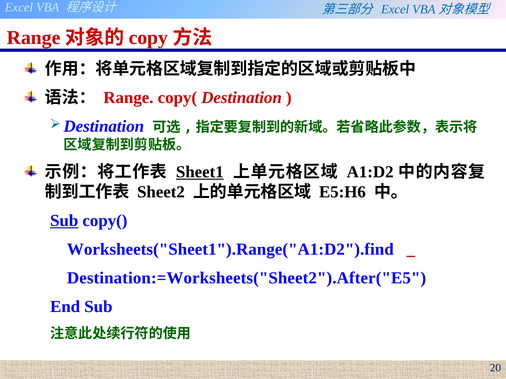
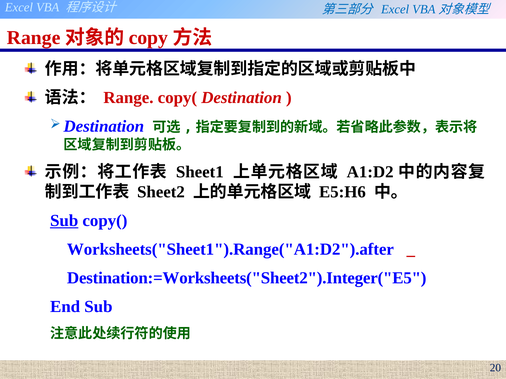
Sheet1 underline: present -> none (200, 172)
Worksheets("Sheet1").Range("A1:D2").find: Worksheets("Sheet1").Range("A1:D2").find -> Worksheets("Sheet1").Range("A1:D2").after (230, 250)
Destination:=Worksheets("Sheet2").After("E5: Destination:=Worksheets("Sheet2").After("E5 -> Destination:=Worksheets("Sheet2").Integer("E5 (247, 278)
